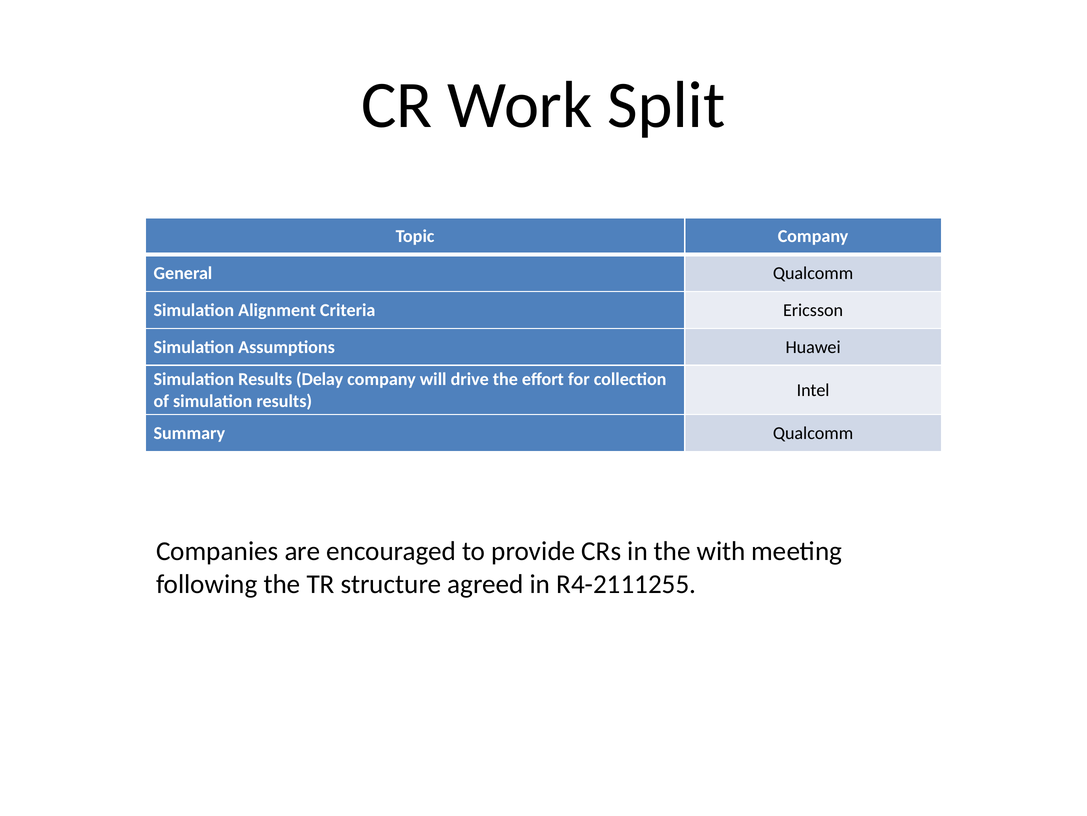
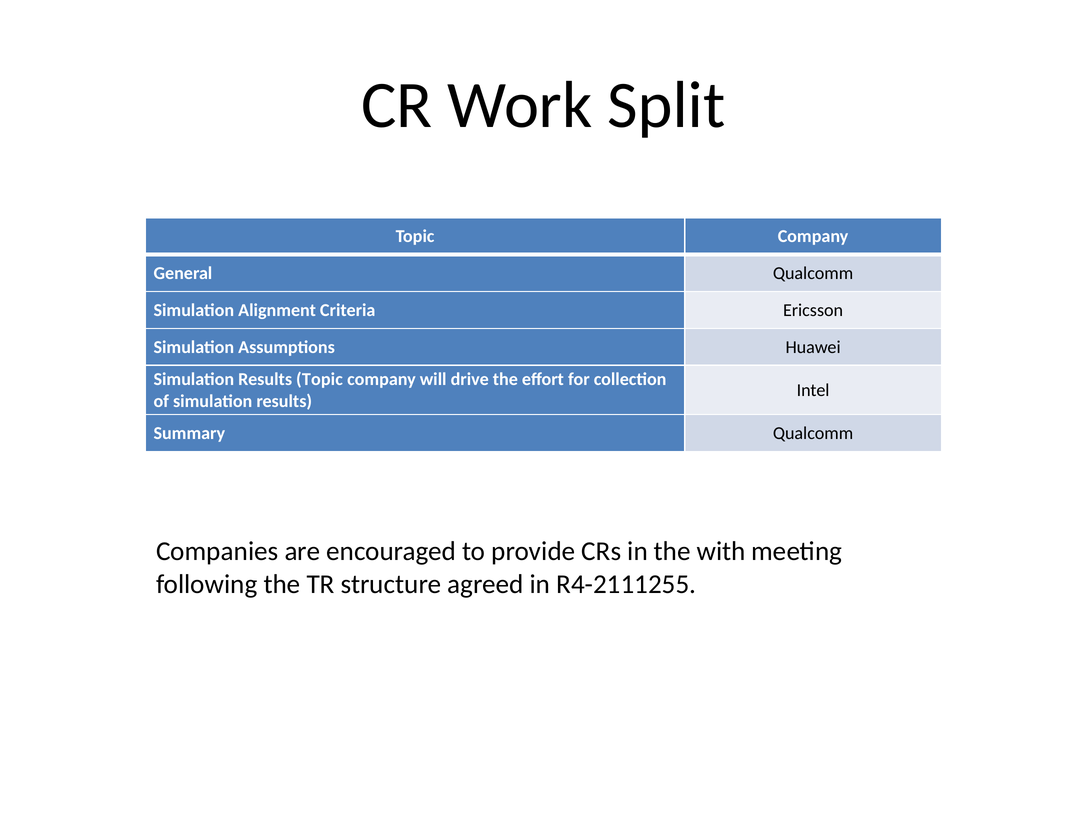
Results Delay: Delay -> Topic (320, 379)
